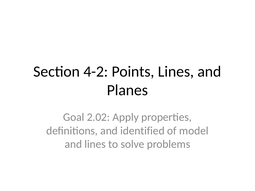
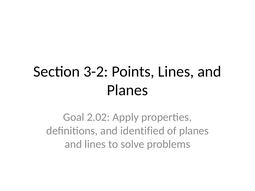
4-2: 4-2 -> 3-2 (96, 72)
of model: model -> planes (194, 131)
